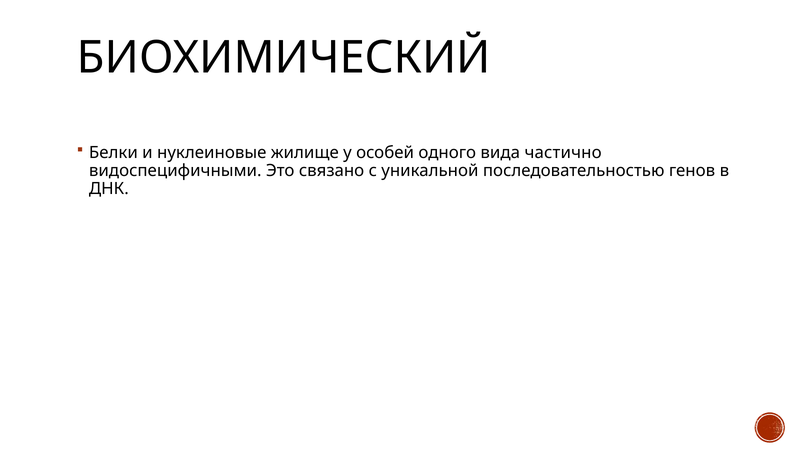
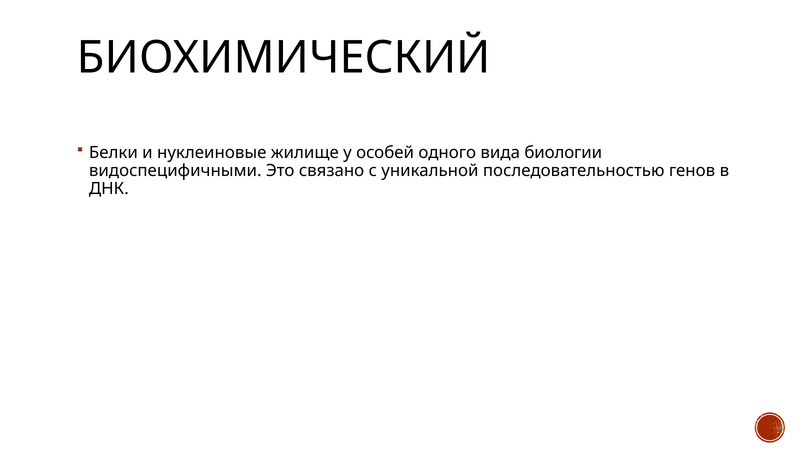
частично: частично -> биологии (563, 152)
